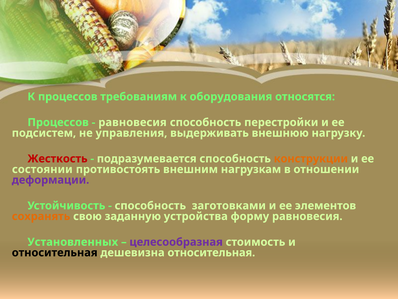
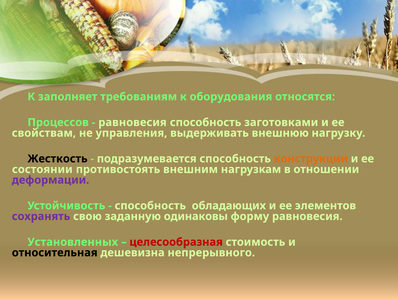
К процессов: процессов -> заполняет (68, 97)
перестройки: перестройки -> заготовками (281, 122)
подсистем: подсистем -> свойствам (44, 133)
Жесткость colour: red -> black (58, 158)
заготовками: заготовками -> обладающих (229, 205)
сохранять colour: orange -> purple (41, 216)
устройства: устройства -> одинаковы (196, 216)
целесообразная colour: purple -> red (176, 242)
дешевизна относительная: относительная -> непрерывного (211, 252)
